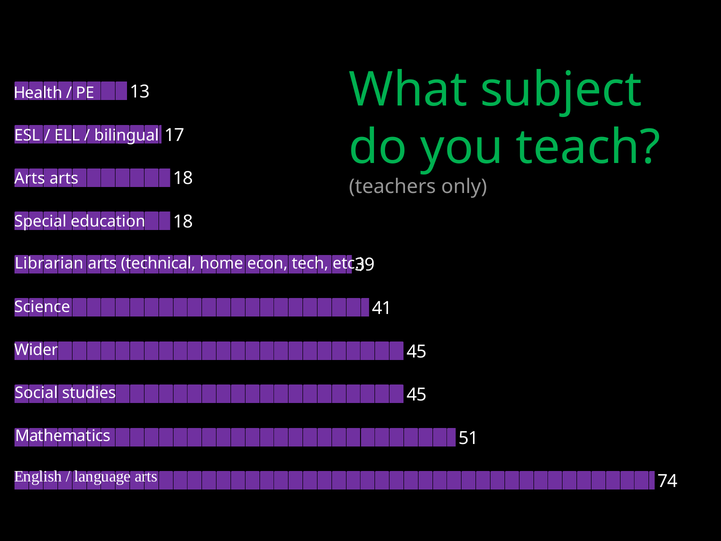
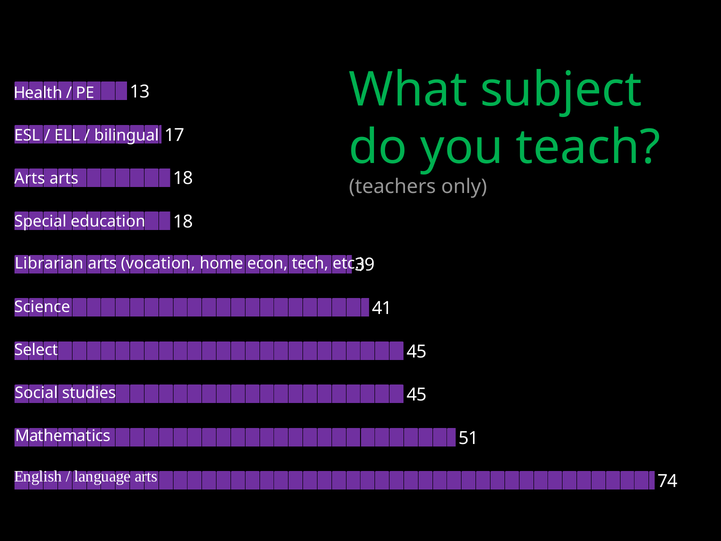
technical: technical -> vocation (158, 264)
Wider: Wider -> Select (36, 350)
